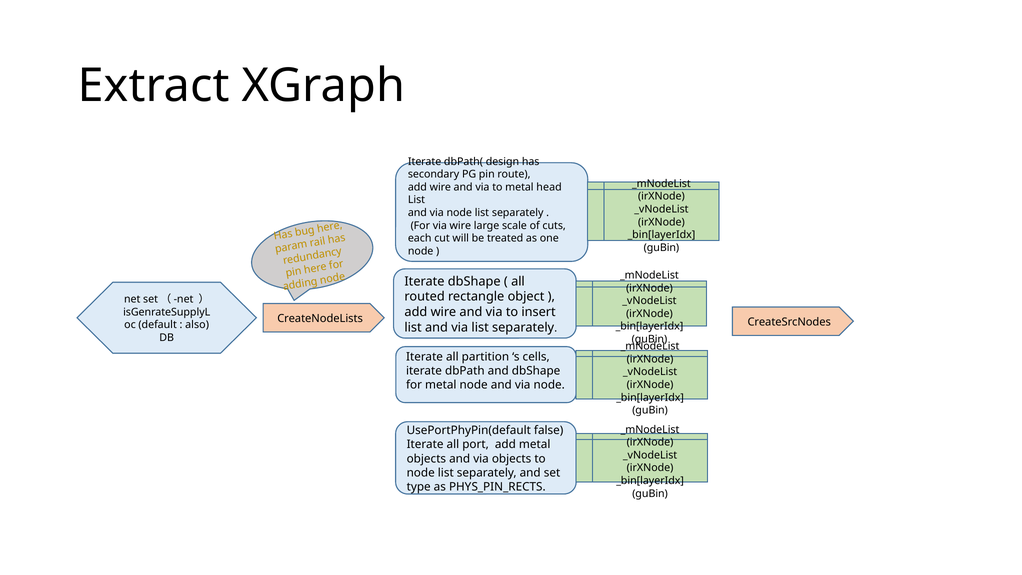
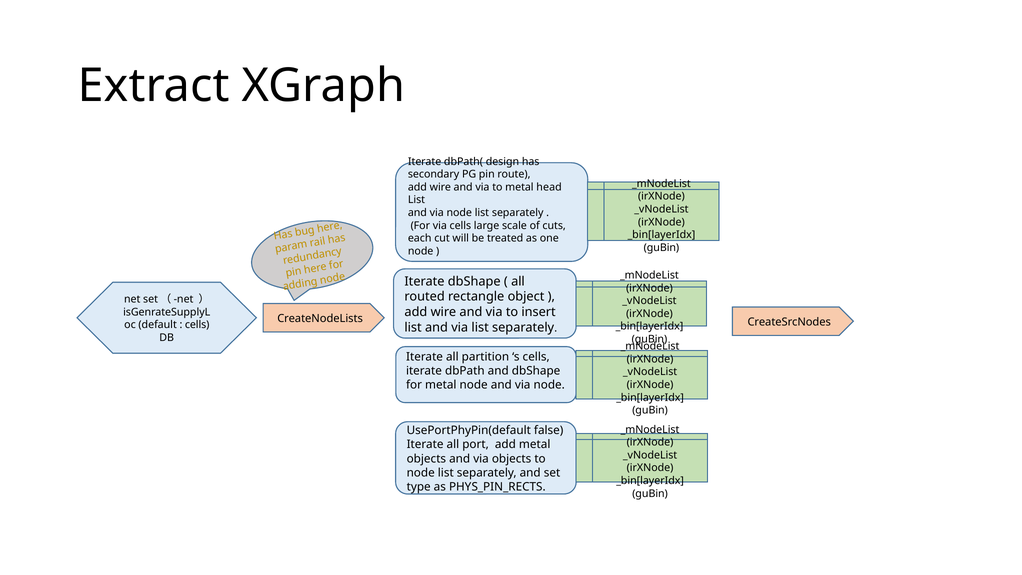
via wire: wire -> cells (460, 226)
also: also -> cells (197, 325)
